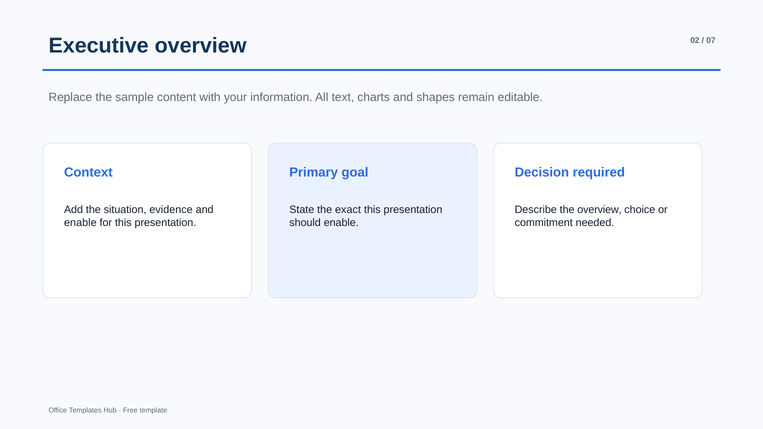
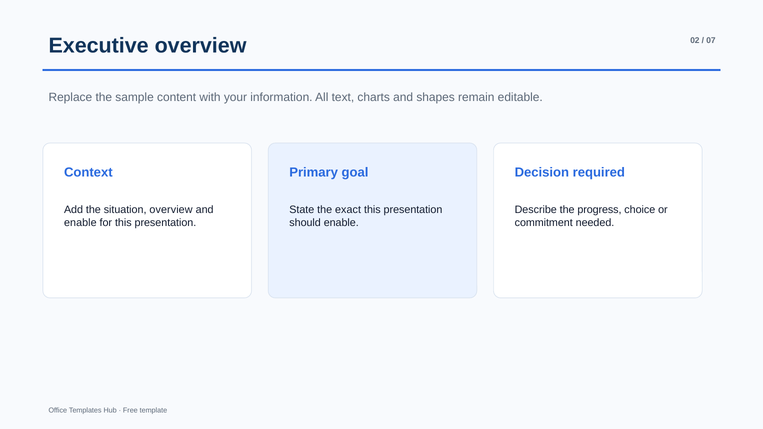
situation evidence: evidence -> overview (171, 210)
the overview: overview -> progress (599, 210)
